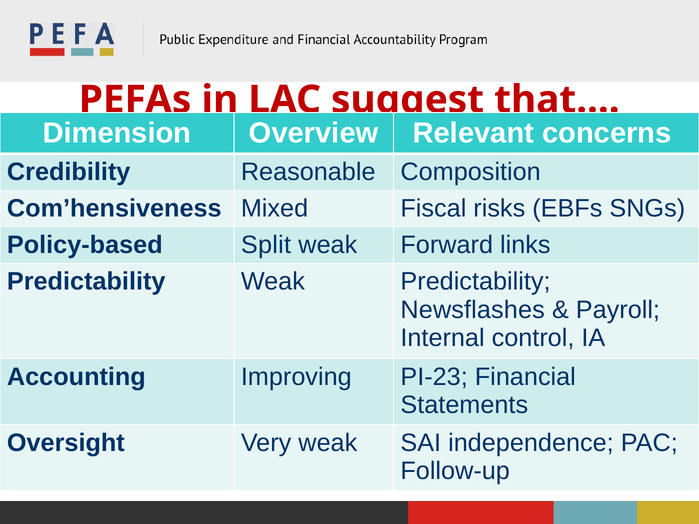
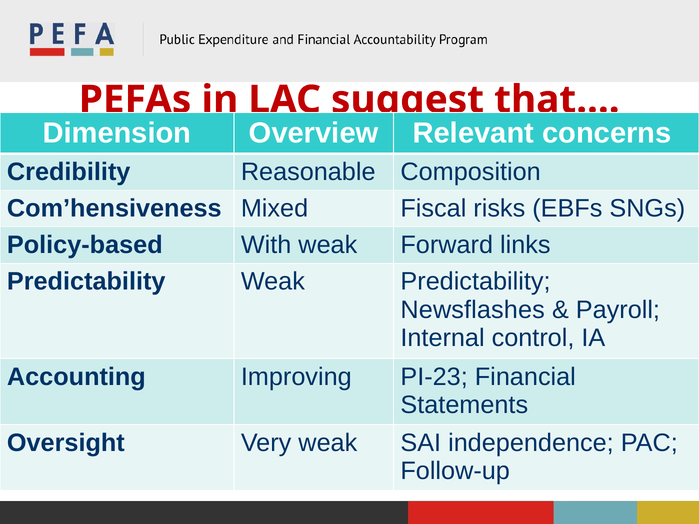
Split: Split -> With (266, 245)
